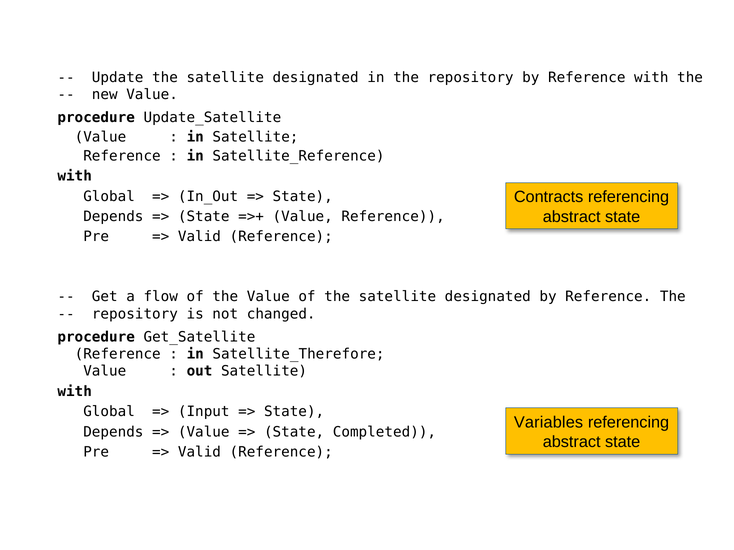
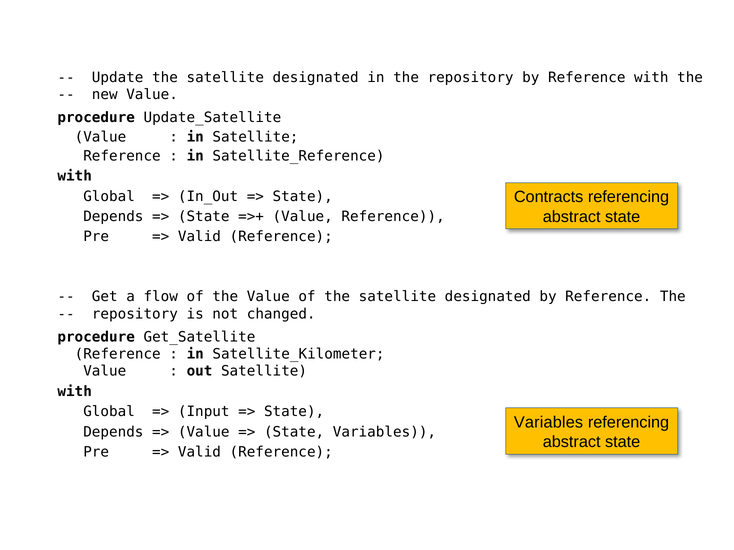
Satellite_Therefore: Satellite_Therefore -> Satellite_Kilometer (299, 354)
Completed: Completed -> Variables (384, 432)
